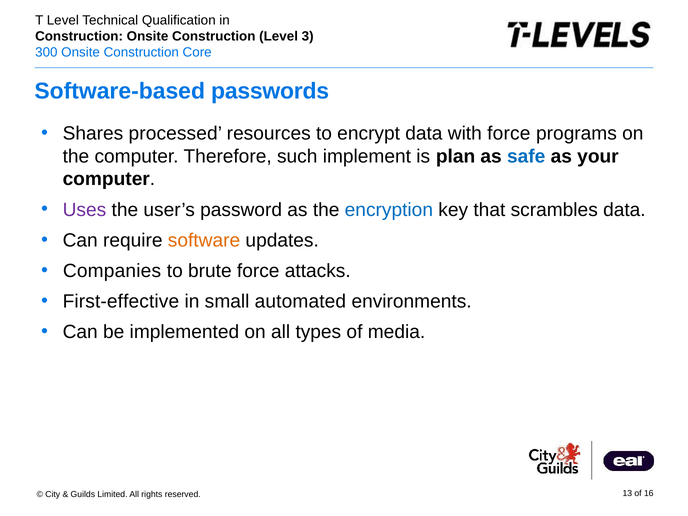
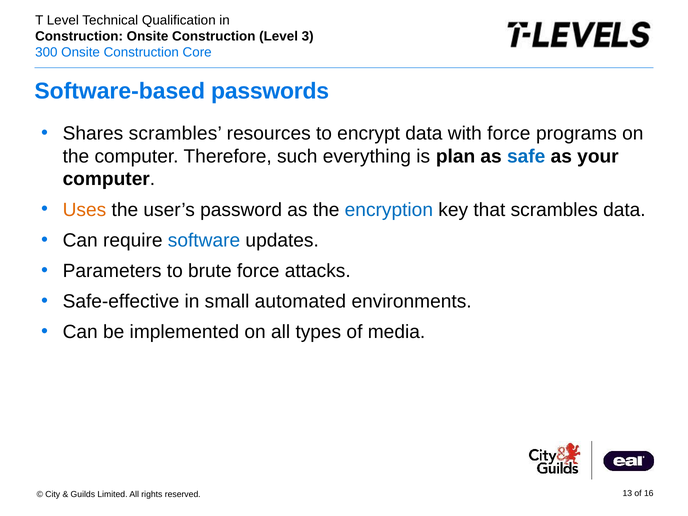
Shares processed: processed -> scrambles (175, 133)
implement: implement -> everything (367, 156)
Uses colour: purple -> orange (84, 210)
software colour: orange -> blue (204, 240)
Companies: Companies -> Parameters (112, 271)
First-effective: First-effective -> Safe-effective (121, 302)
